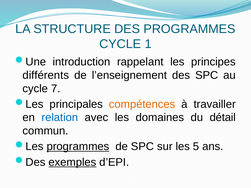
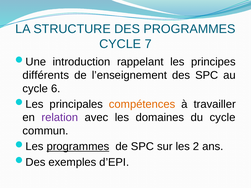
1: 1 -> 7 (148, 44)
7: 7 -> 6 (56, 89)
relation colour: blue -> purple (60, 118)
du détail: détail -> cycle (223, 118)
5: 5 -> 2 (196, 147)
exemples underline: present -> none (72, 162)
